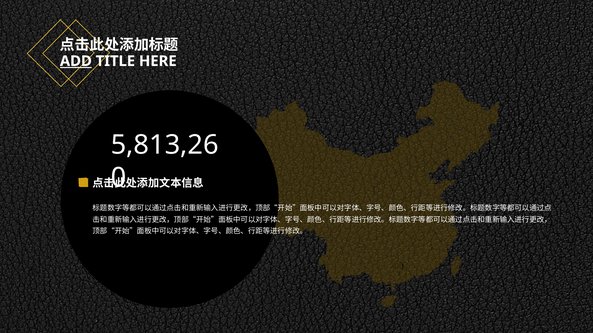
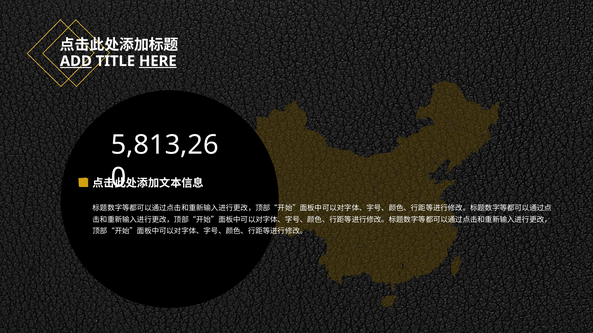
HERE underline: none -> present (158, 61)
